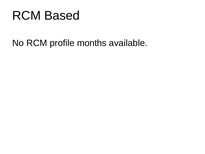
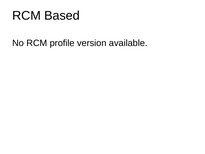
months: months -> version (92, 43)
